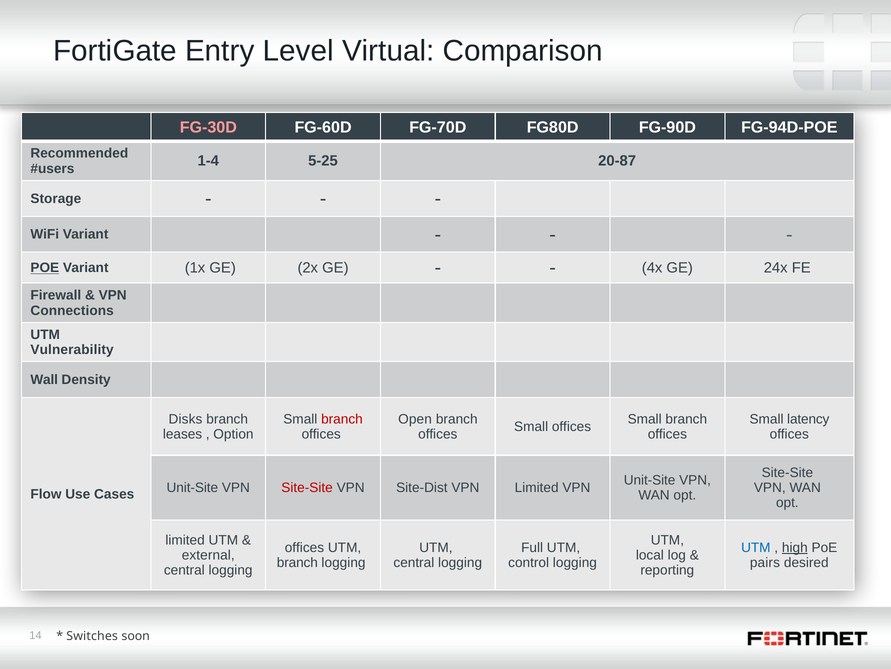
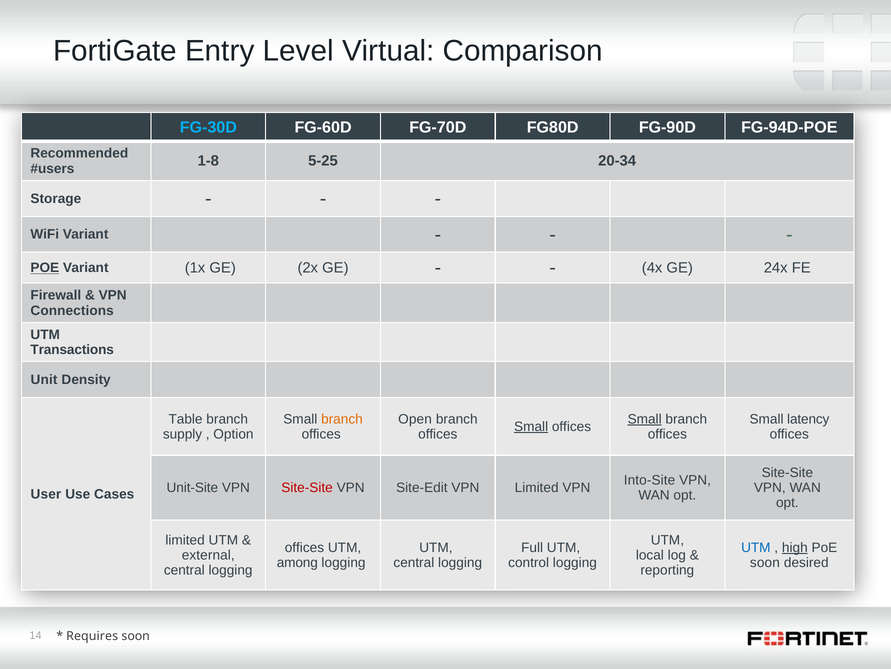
FG-30D colour: pink -> light blue (208, 127)
1-4: 1-4 -> 1-8 (208, 161)
20-87: 20-87 -> 20-34 (617, 161)
Vulnerability: Vulnerability -> Transactions (72, 349)
Wall: Wall -> Unit (44, 379)
Disks: Disks -> Table (186, 419)
branch colour: red -> orange (342, 419)
Small underline: none -> present (645, 419)
Small underline: none -> present (531, 426)
leases: leases -> supply (183, 434)
Unit-Site: Unit-Site -> Into-Site (650, 480)
Site-Dist: Site-Dist -> Site-Edit (422, 487)
Flow: Flow -> User (46, 493)
branch: branch -> among (297, 562)
pairs: pairs -> soon (765, 562)
Switches: Switches -> Requires (92, 635)
